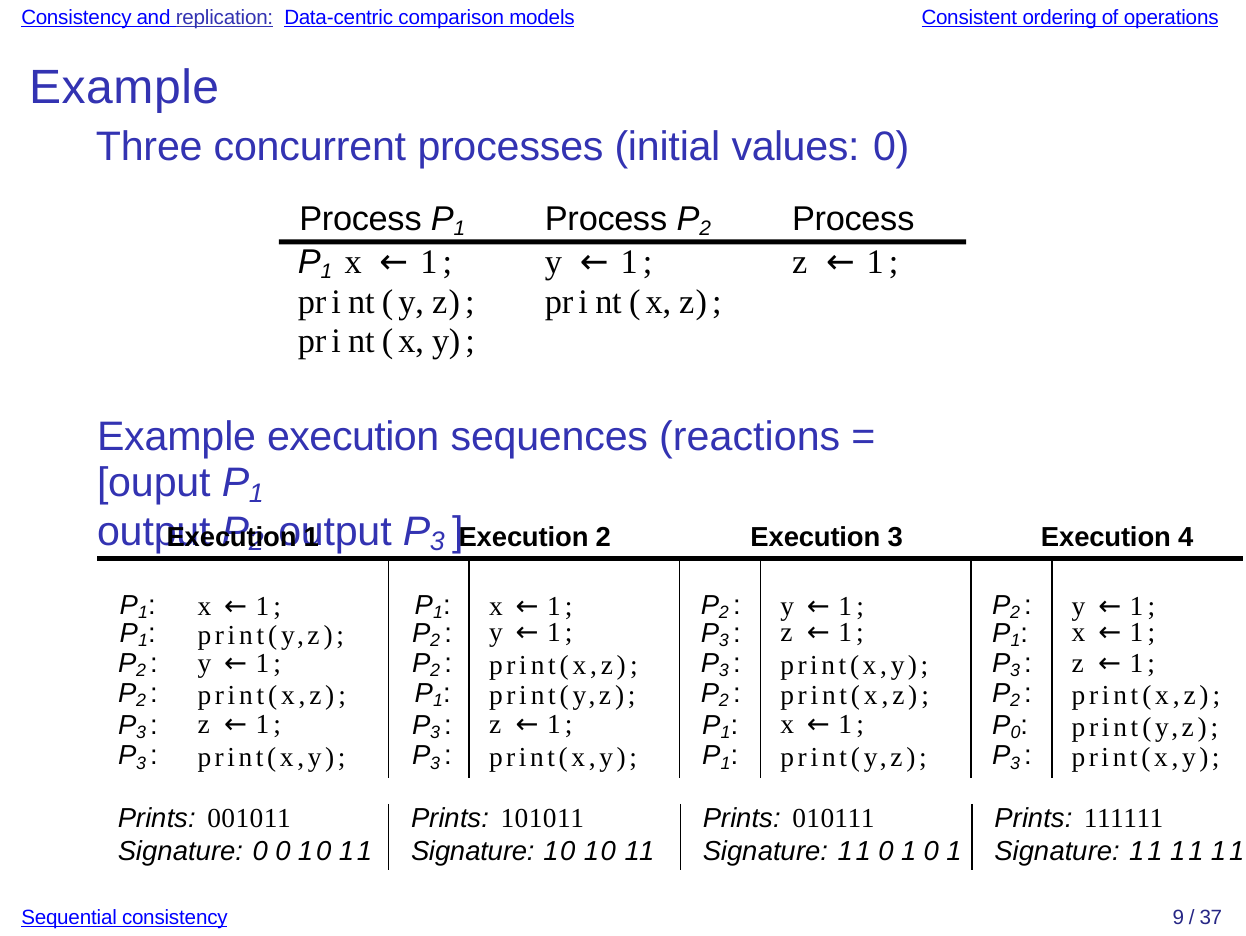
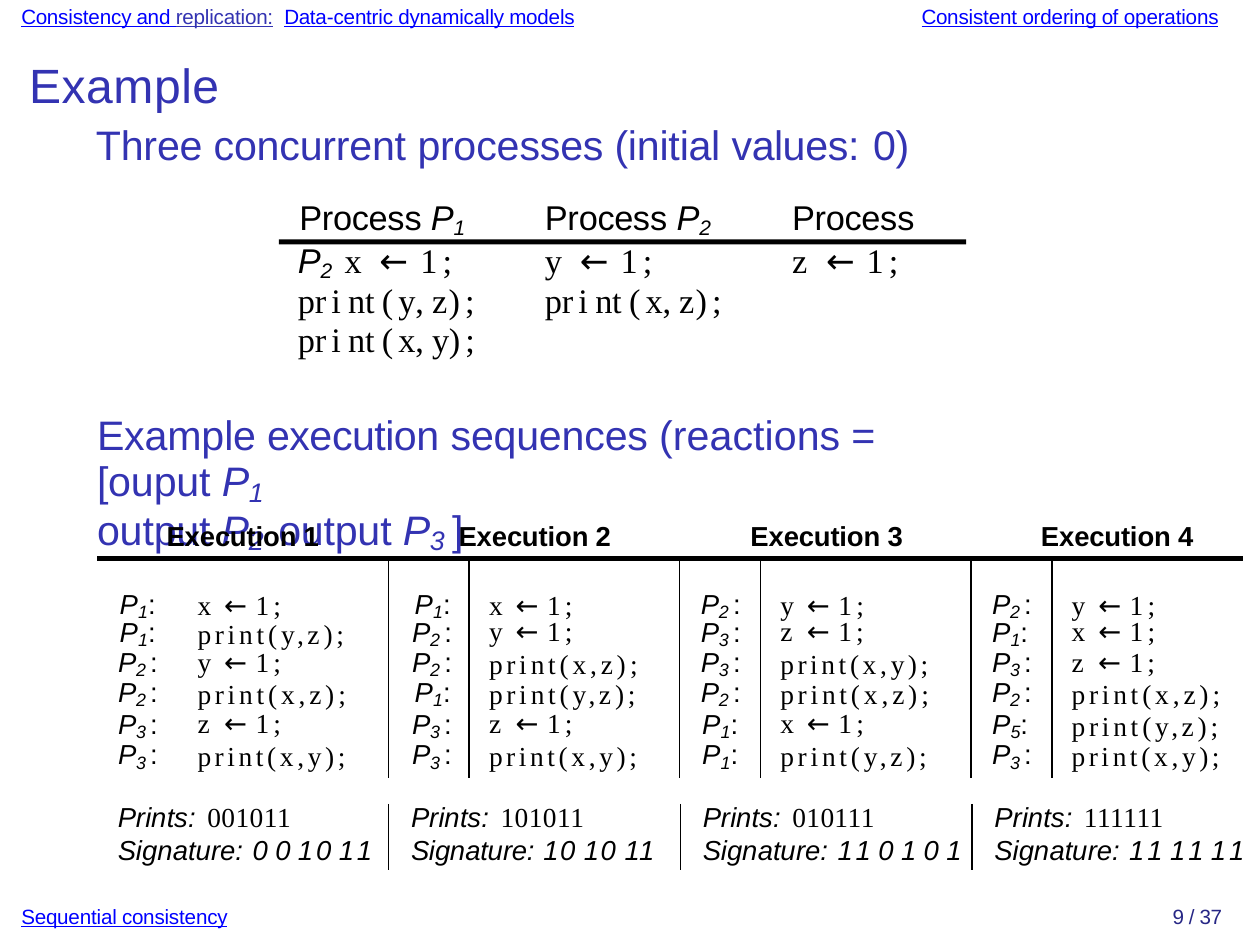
comparison: comparison -> dynamically (451, 17)
1: 1 -> 2 (327, 272)
0: 0 -> 5 (1015, 732)
